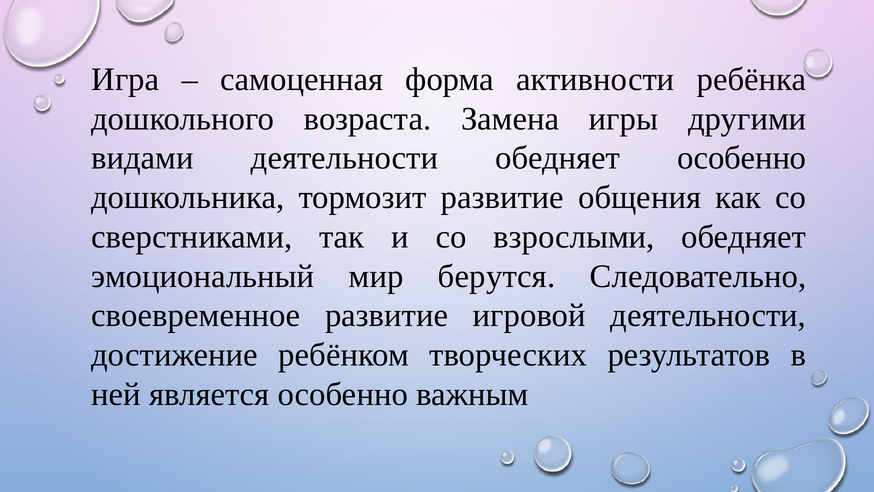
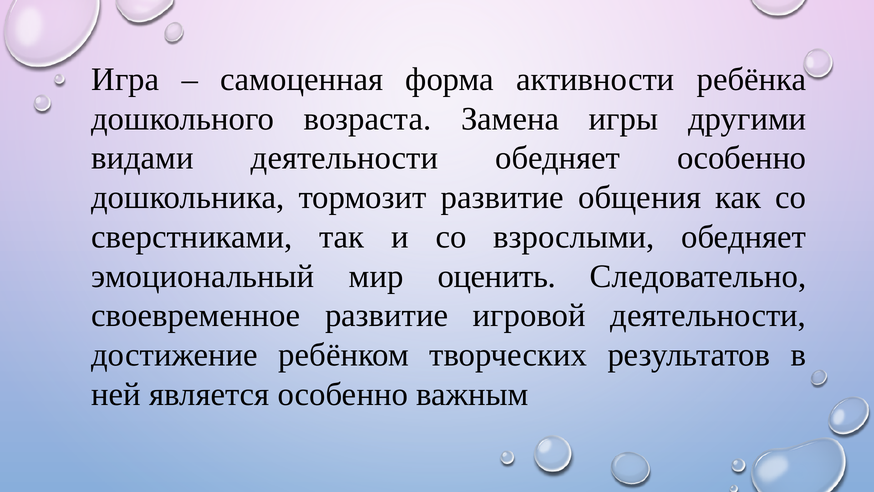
берутся: берутся -> оценить (497, 276)
